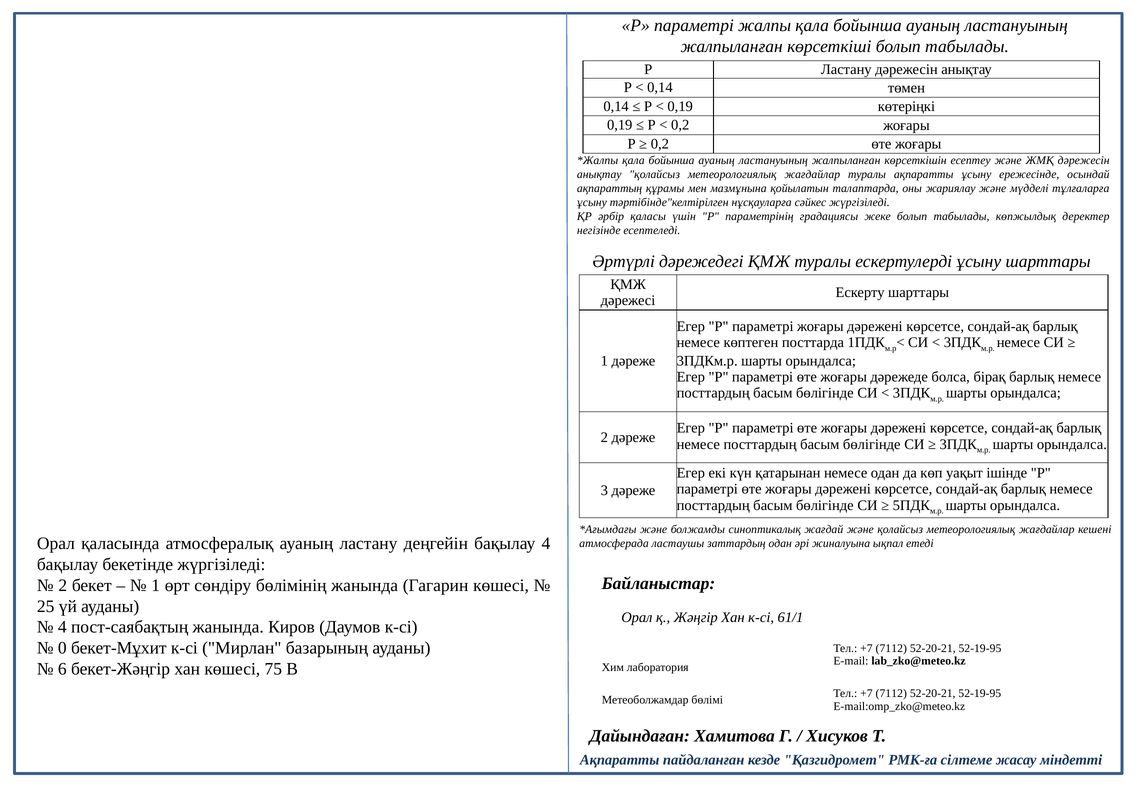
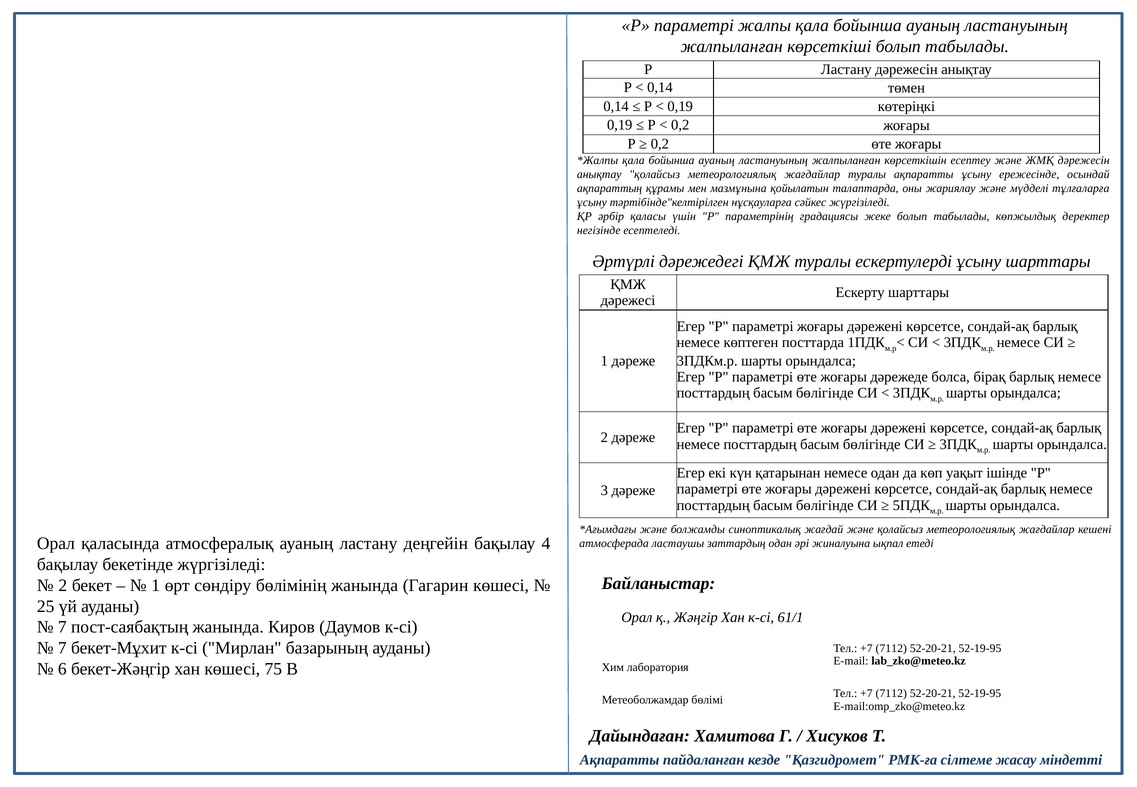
4: 4 -> 7 (62, 627)
0: 0 -> 7 (62, 648)
